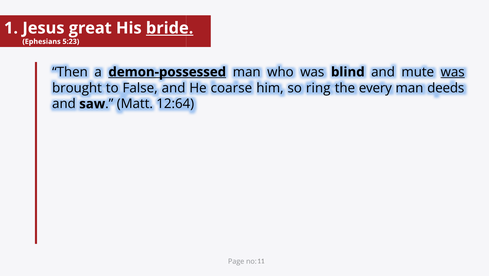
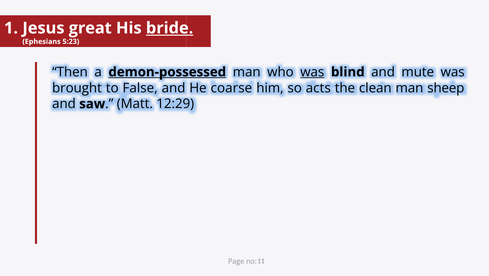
was underline: none -> present (312, 72)
was underline: present -> none (453, 72)
ring: ring -> acts (318, 88)
every: every -> clean (375, 88)
deeds: deeds -> sheep (446, 88)
12:64: 12:64 -> 12:29 (175, 104)
